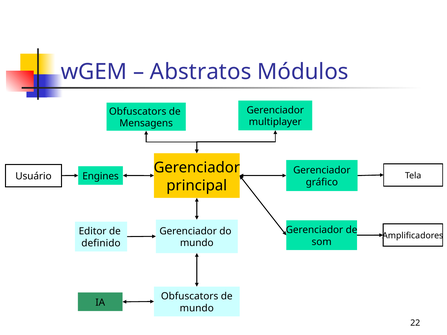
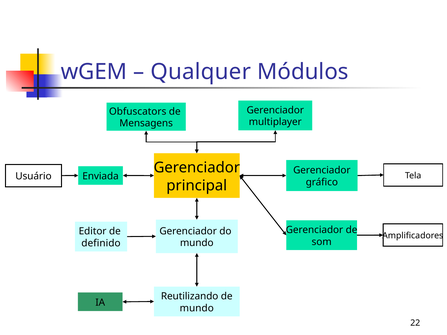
Abstratos: Abstratos -> Qualquer (201, 72)
Engines: Engines -> Enviada (101, 176)
Obfuscators: Obfuscators -> Reutilizando (190, 296)
